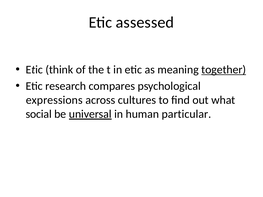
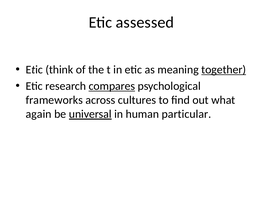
compares underline: none -> present (112, 86)
expressions: expressions -> frameworks (54, 100)
social: social -> again (39, 114)
